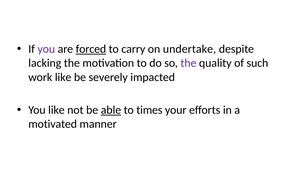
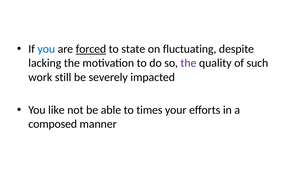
you colour: purple -> blue (46, 49)
carry: carry -> state (133, 49)
undertake: undertake -> fluctuating (190, 49)
work like: like -> still (63, 77)
able underline: present -> none (111, 110)
motivated: motivated -> composed (53, 124)
